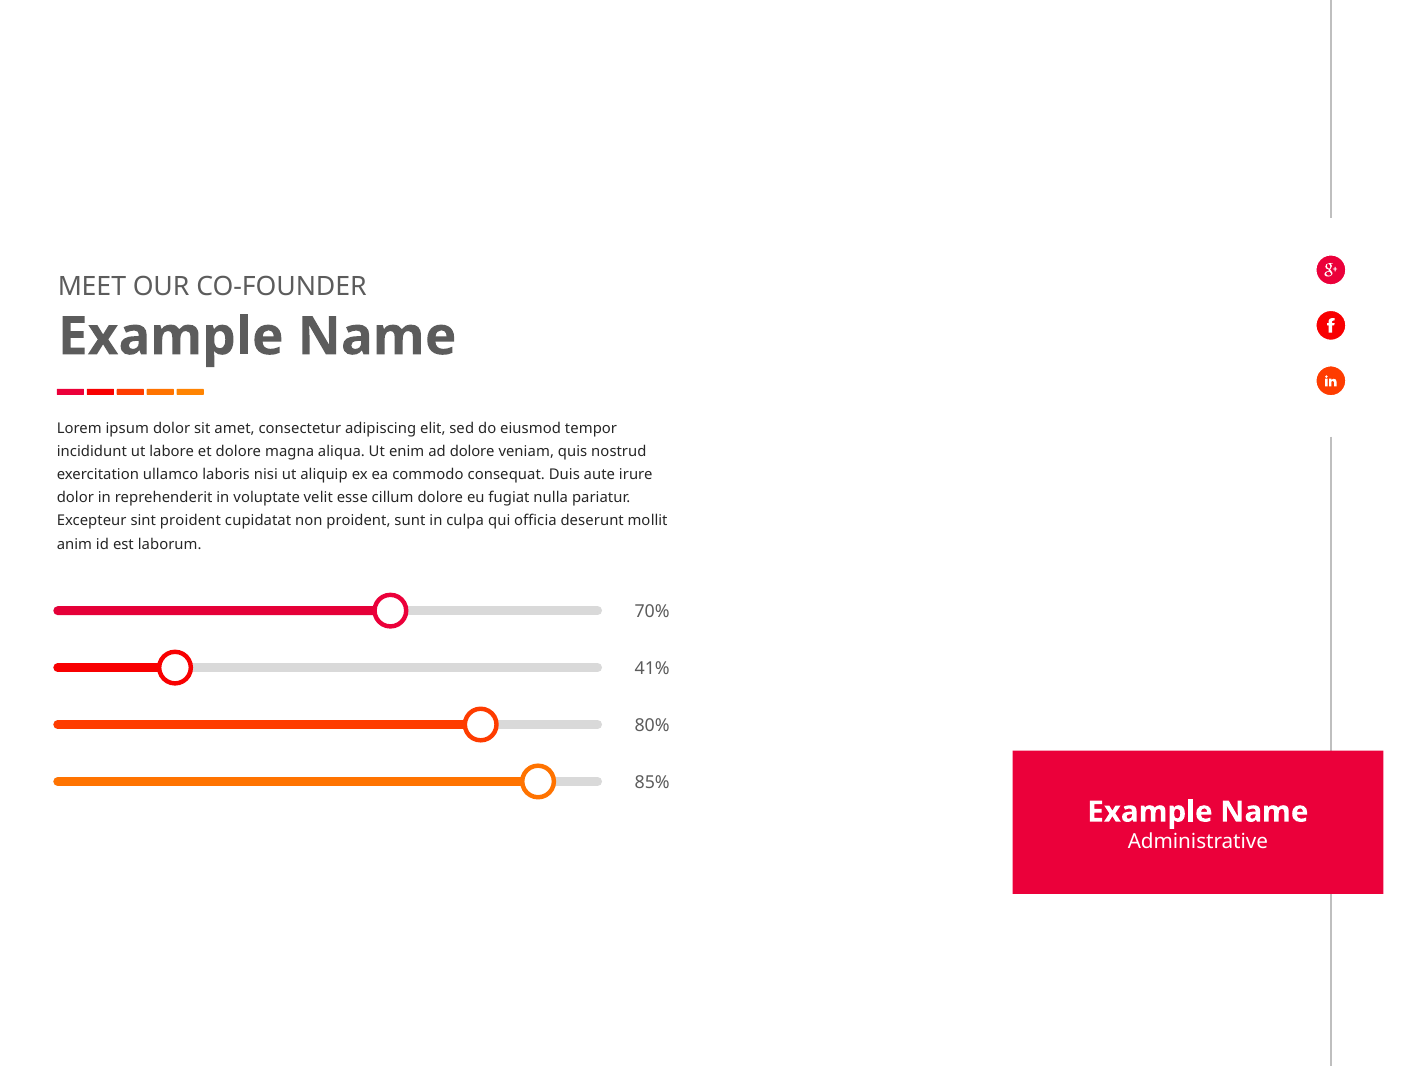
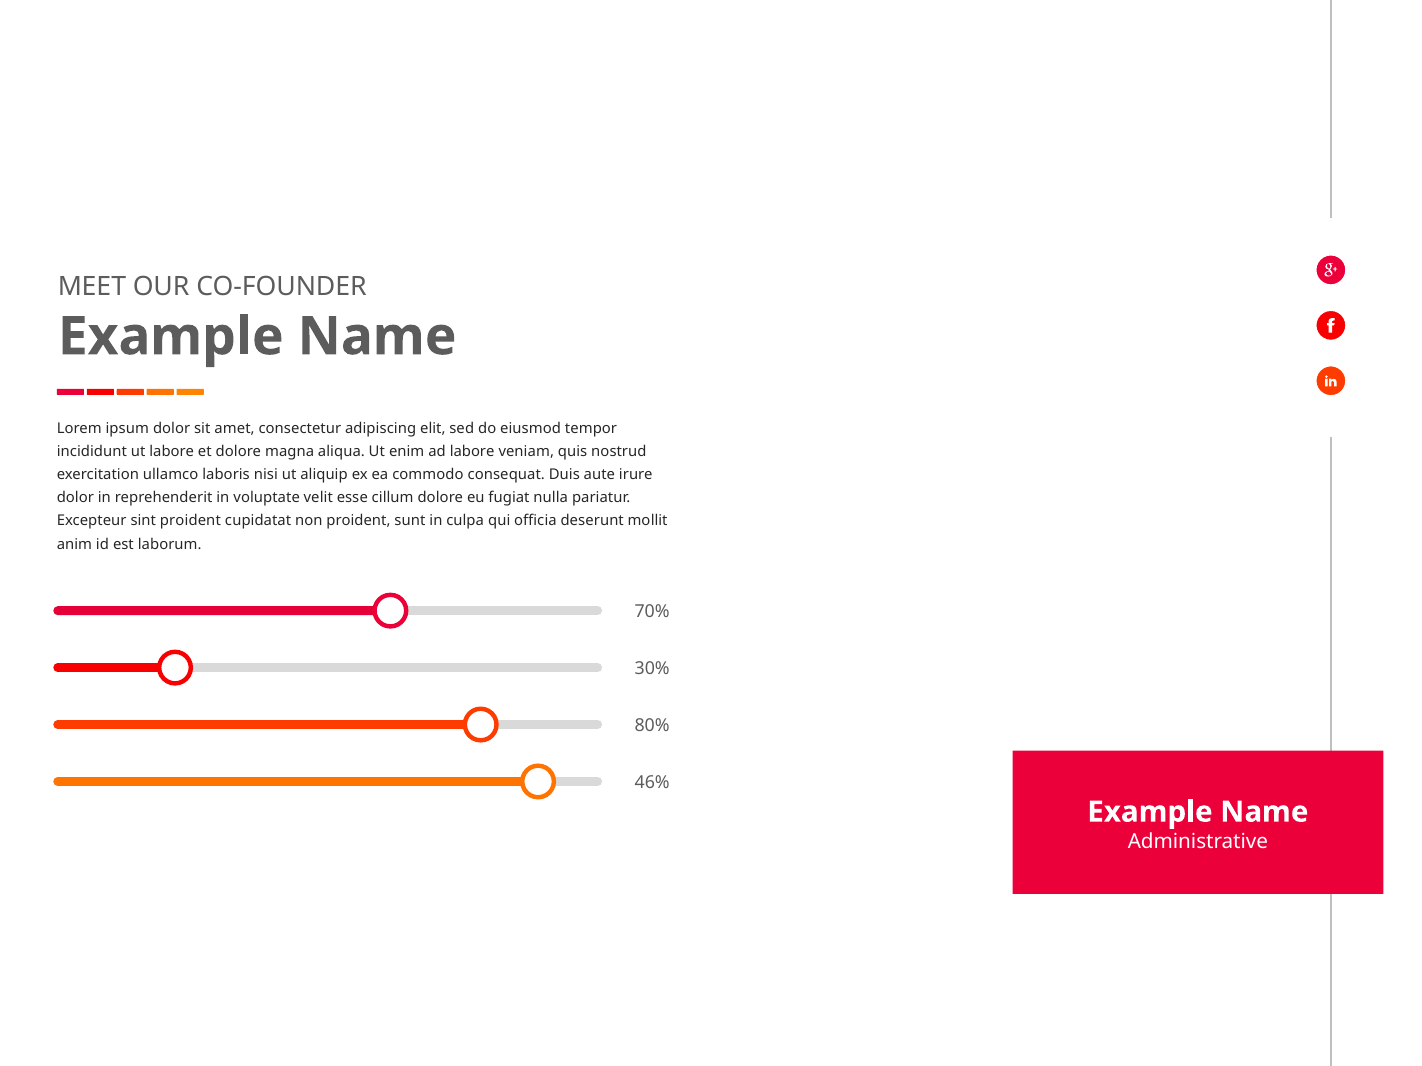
ad dolore: dolore -> labore (472, 452)
41%: 41% -> 30% (652, 669)
85%: 85% -> 46% (652, 783)
